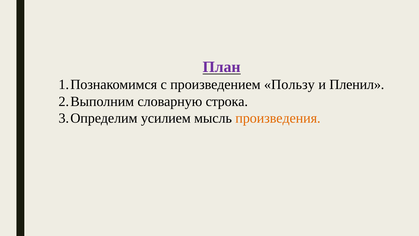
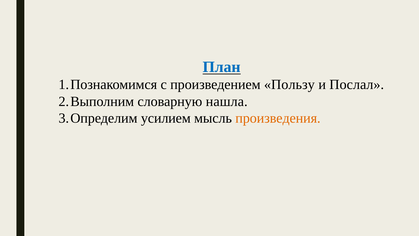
План colour: purple -> blue (222, 67)
Пленил: Пленил -> Послал (357, 85)
строка: строка -> нашла (227, 101)
